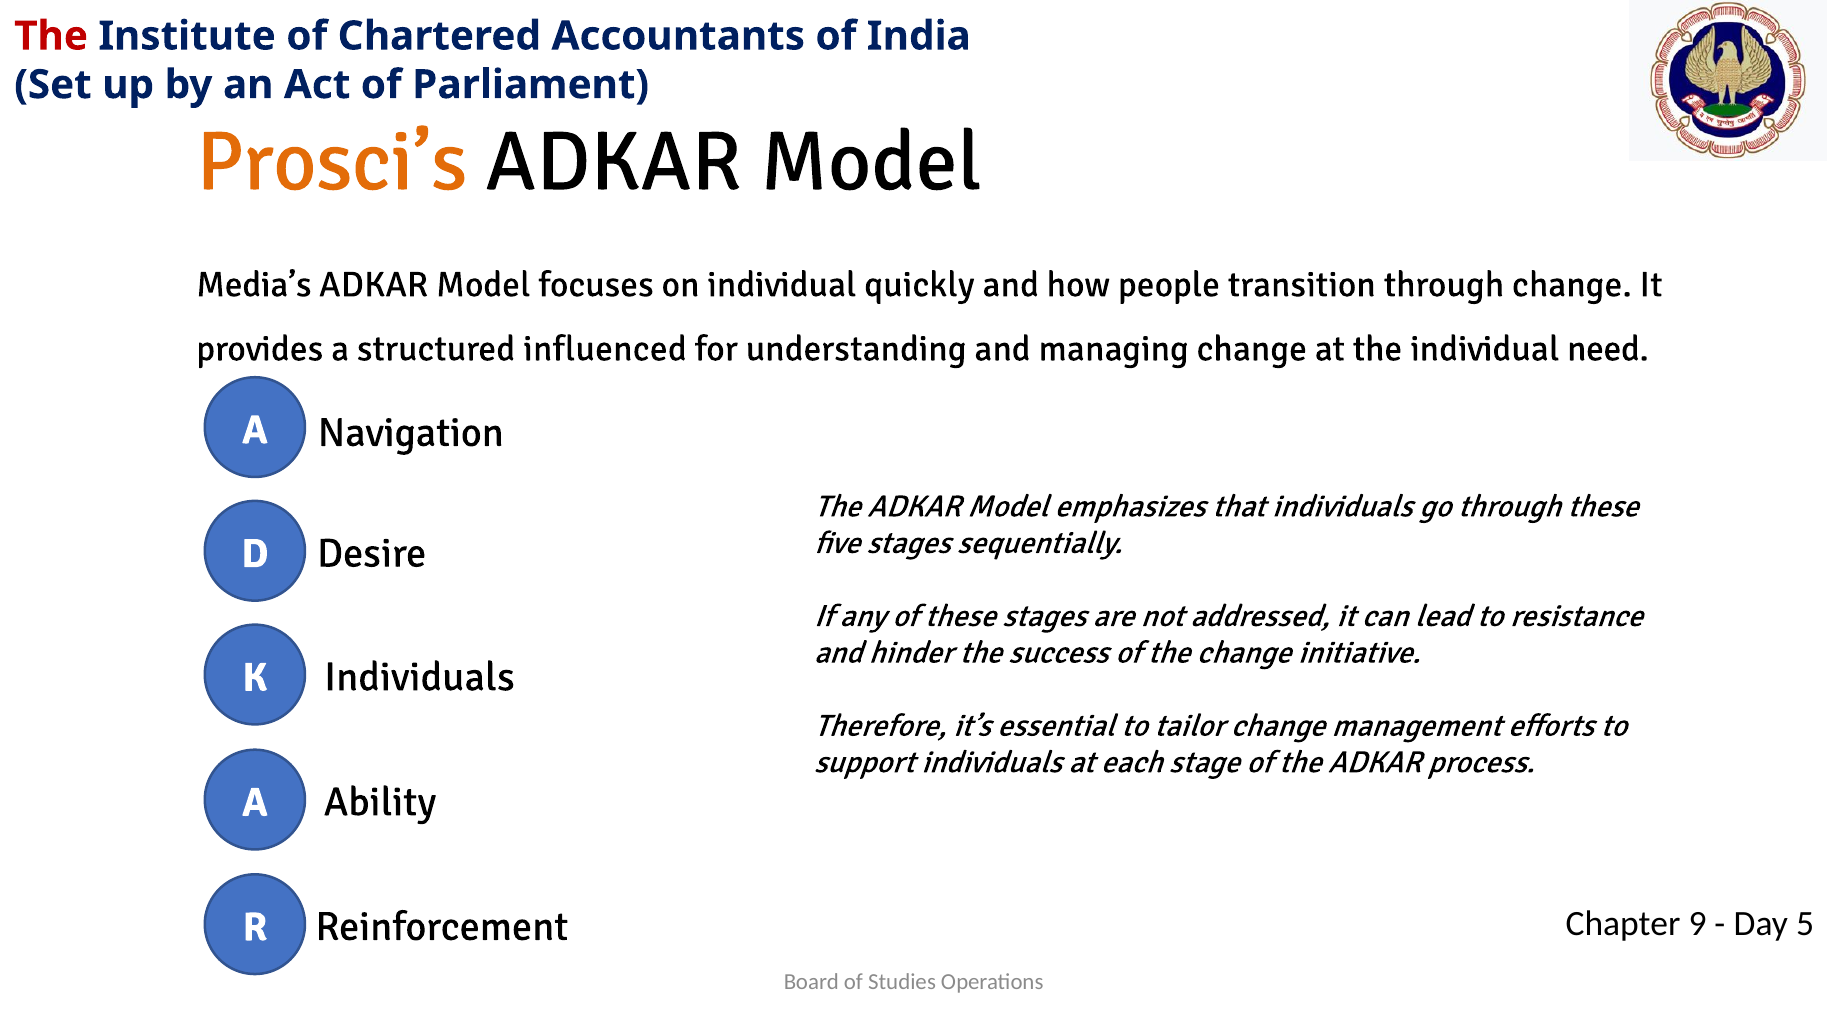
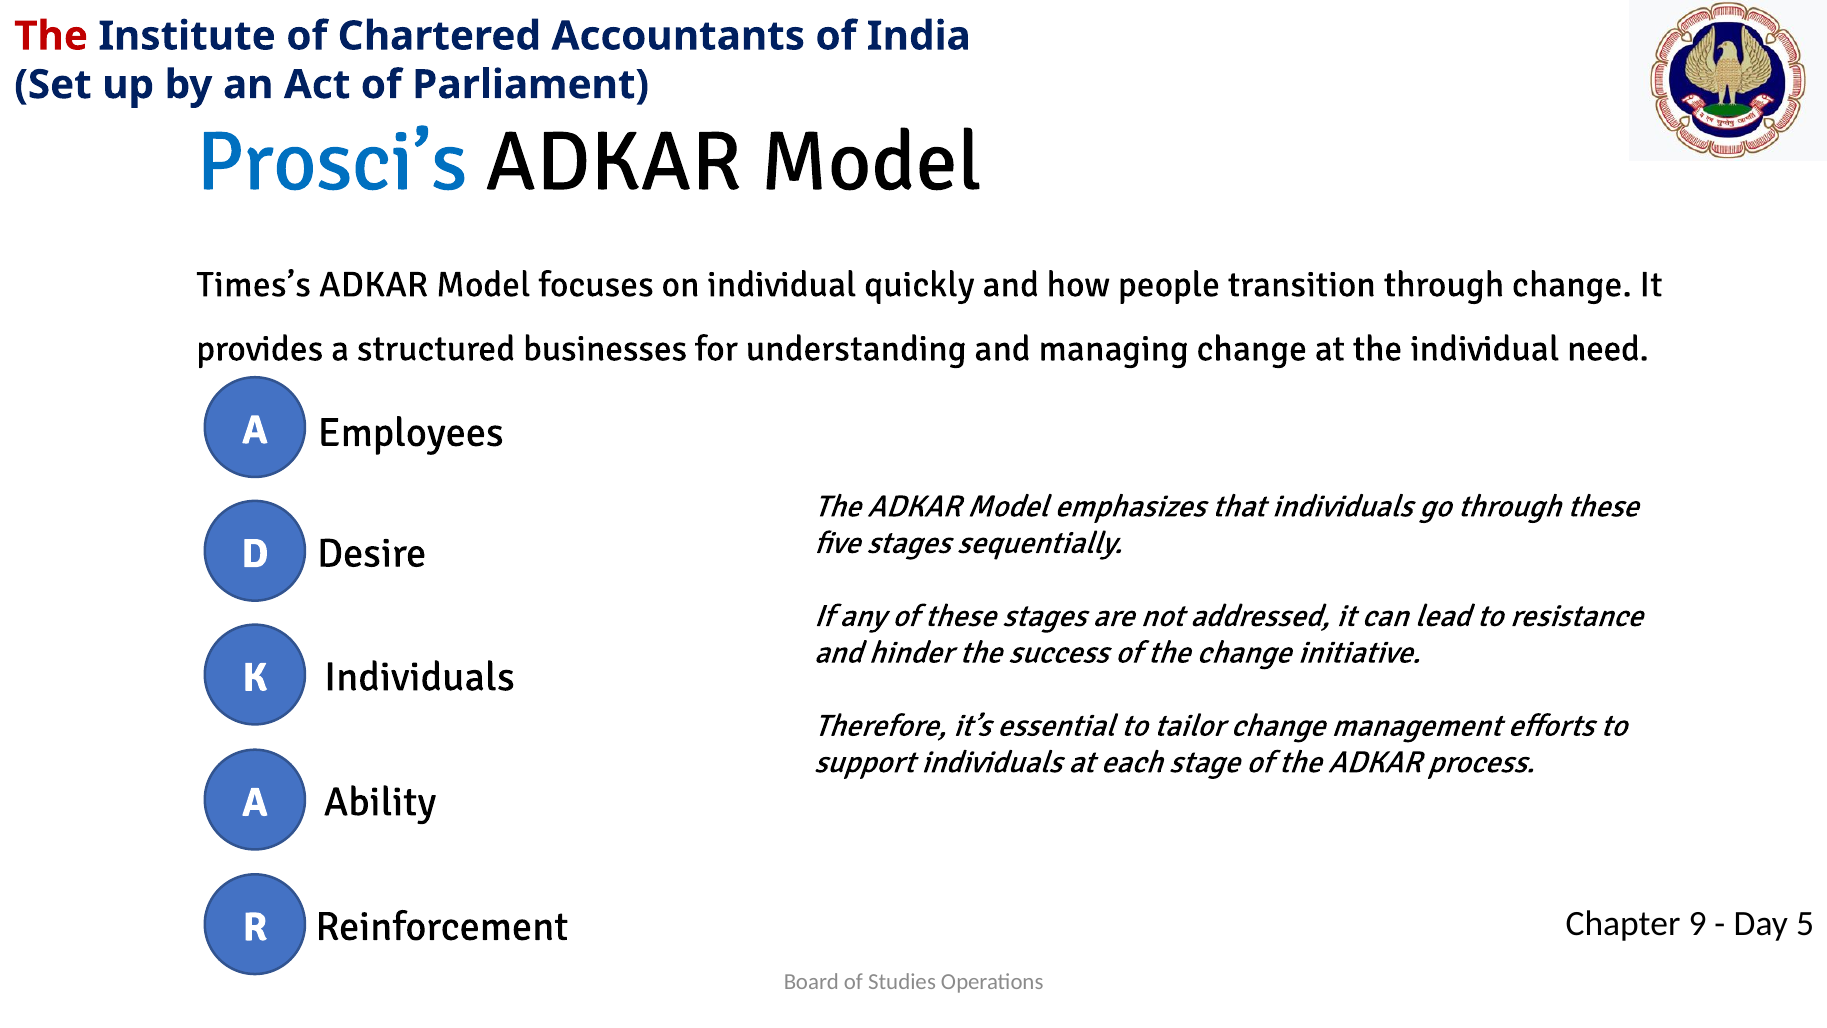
Prosci’s colour: orange -> blue (332, 162)
Media’s: Media’s -> Times’s (254, 284)
influenced: influenced -> businesses (605, 349)
Navigation: Navigation -> Employees (411, 432)
